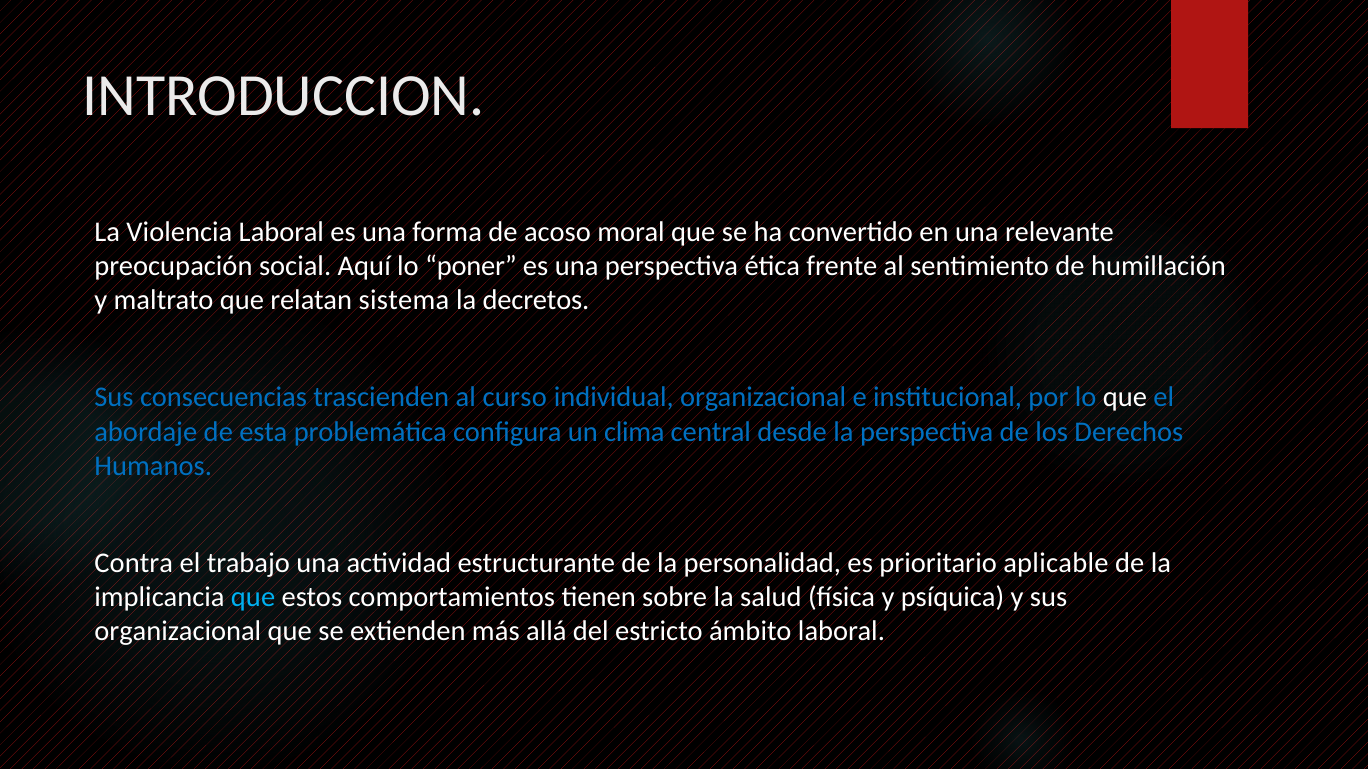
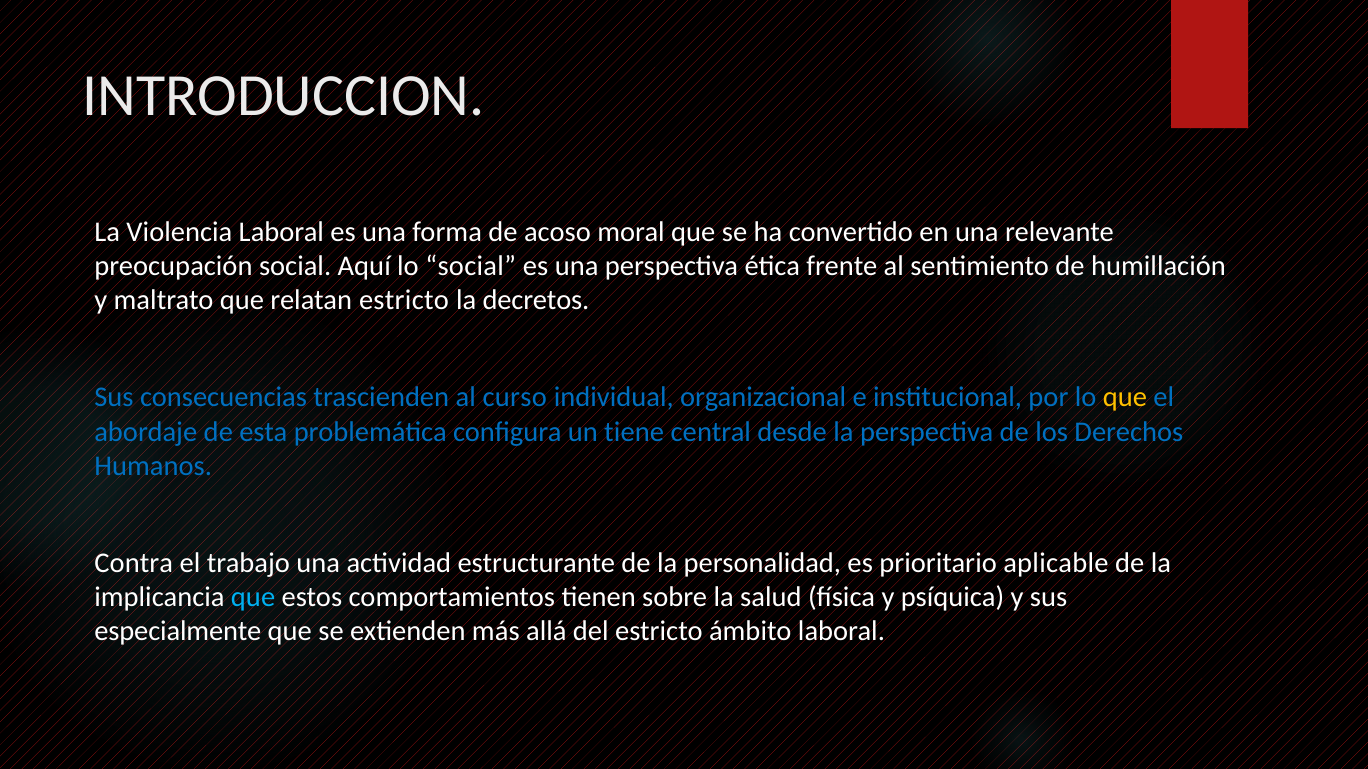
lo poner: poner -> social (471, 266)
relatan sistema: sistema -> estricto (404, 301)
que colour: white -> yellow (1125, 398)
clima: clima -> tiene (634, 432)
organizacional: organizacional -> especialmente (178, 632)
